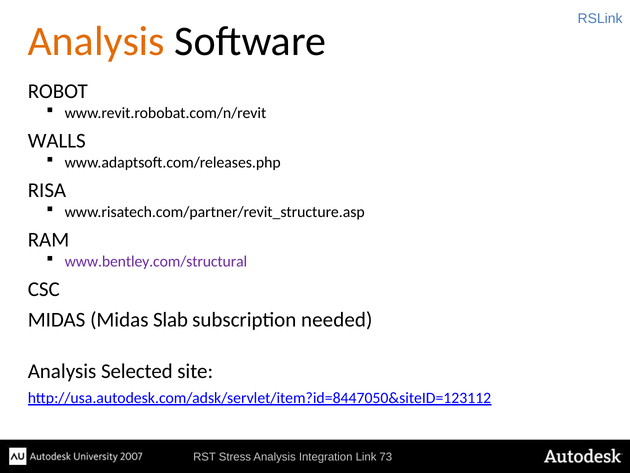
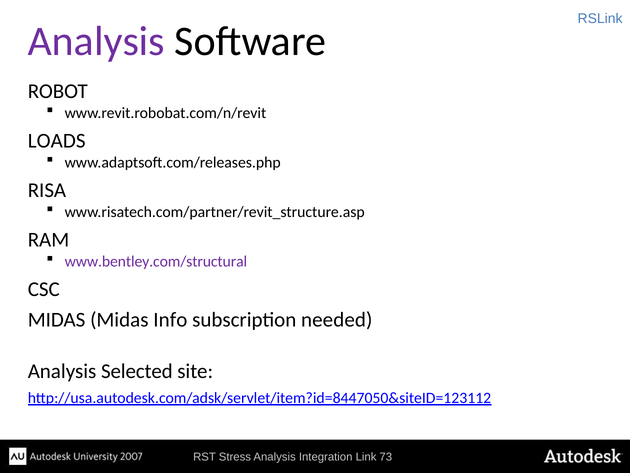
Analysis colour: orange -> purple (96, 41)
WALLS: WALLS -> LOADS (57, 141)
Slab: Slab -> Info (170, 319)
